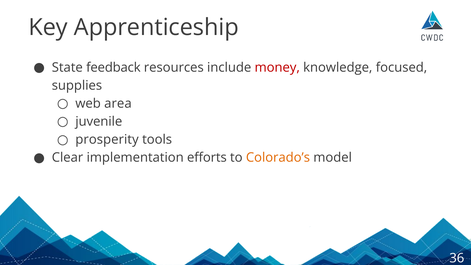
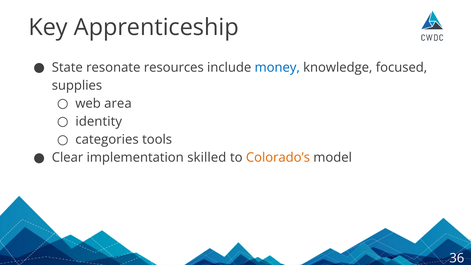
feedback: feedback -> resonate (113, 67)
money colour: red -> blue (277, 67)
juvenile: juvenile -> identity (99, 121)
prosperity: prosperity -> categories (107, 140)
efforts: efforts -> skilled (207, 158)
